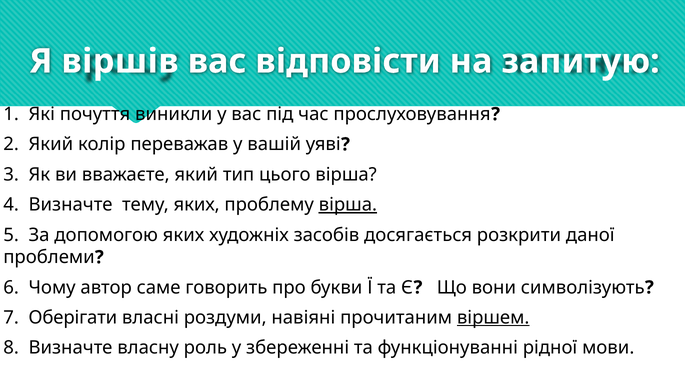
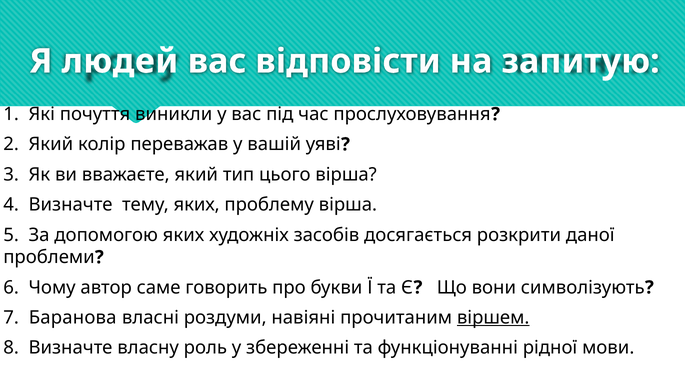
віршів: віршів -> людей (120, 61)
вірша underline: present -> none (348, 205)
Оберігати: Оберігати -> Баранова (73, 318)
